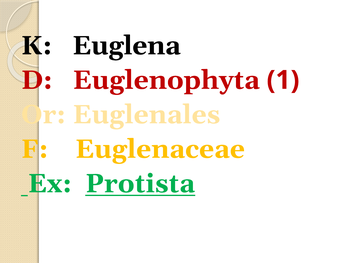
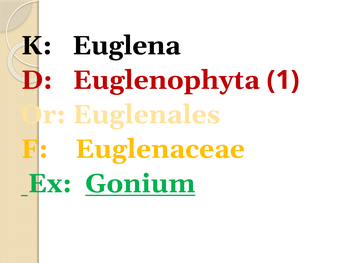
Protista: Protista -> Gonium (140, 184)
